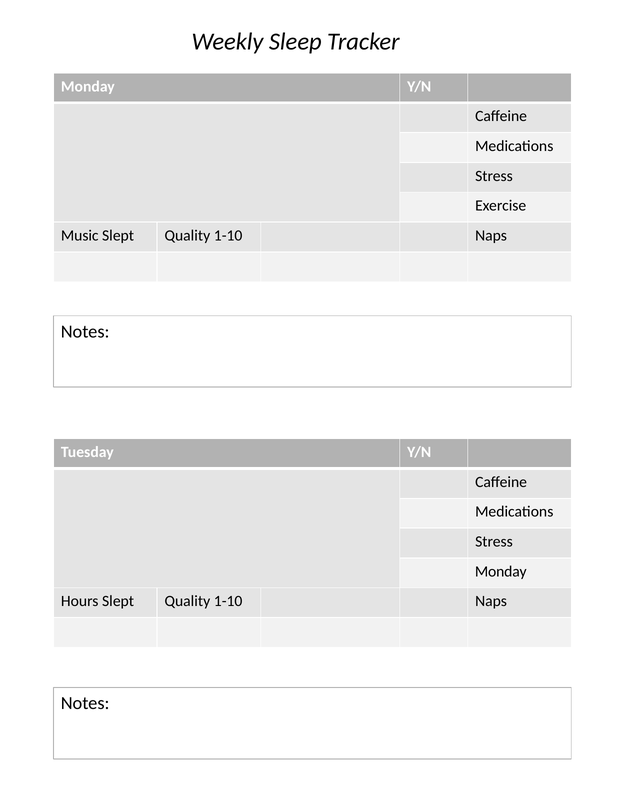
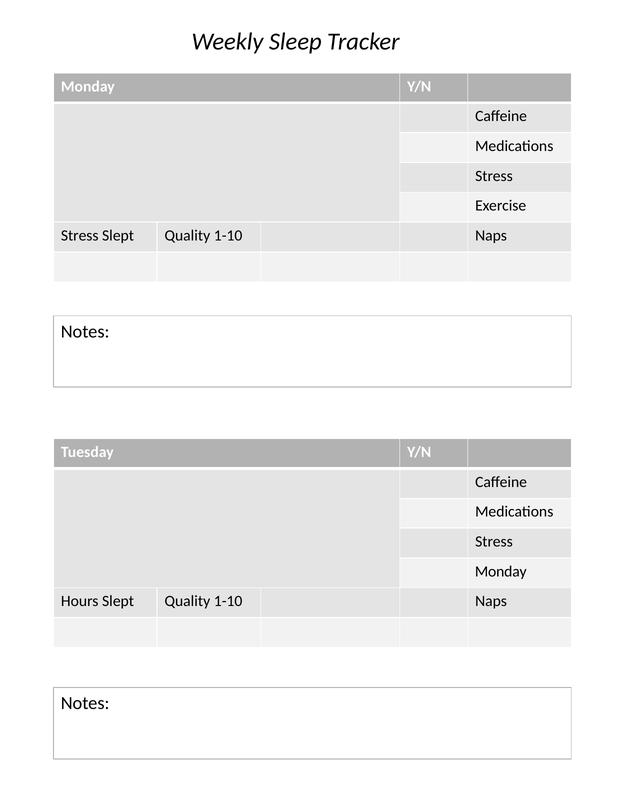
Music: Music -> Stress (80, 236)
